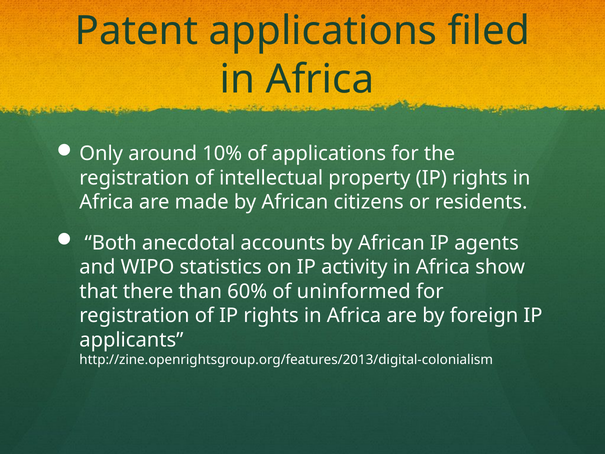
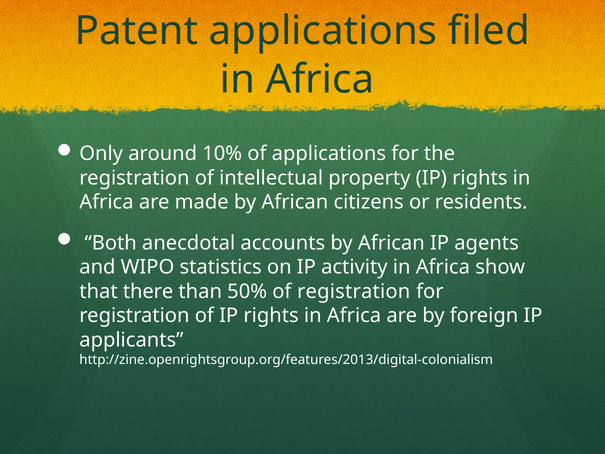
60%: 60% -> 50% (247, 291)
of uninformed: uninformed -> registration (354, 291)
